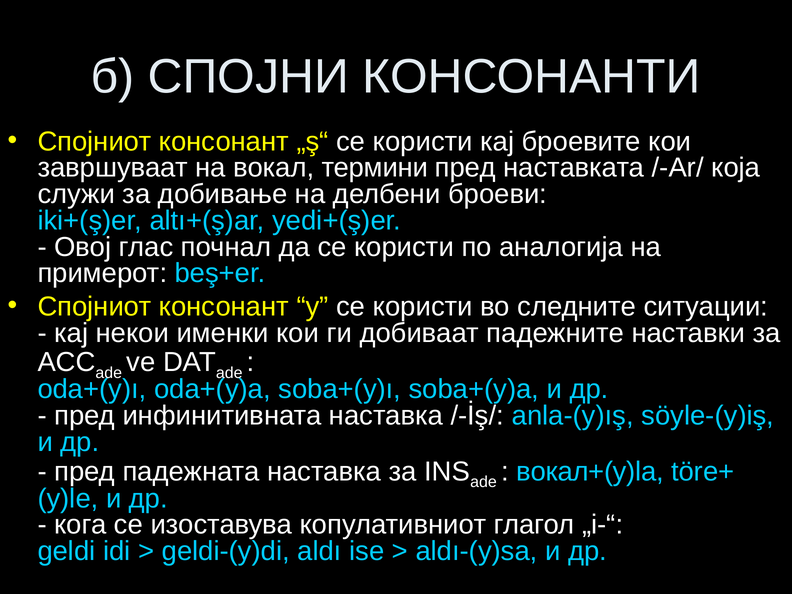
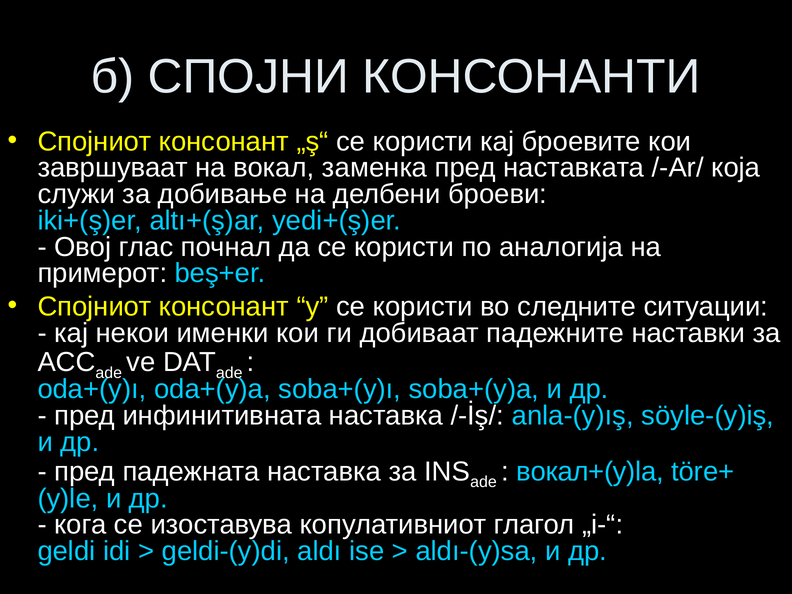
термини: термини -> заменка (375, 168)
